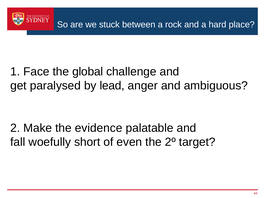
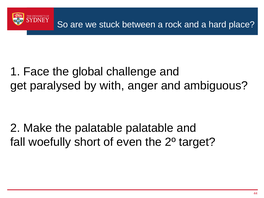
lead: lead -> with (112, 86)
the evidence: evidence -> palatable (99, 128)
